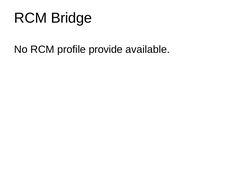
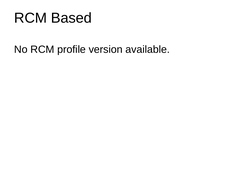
Bridge: Bridge -> Based (71, 18)
provide: provide -> version (106, 49)
